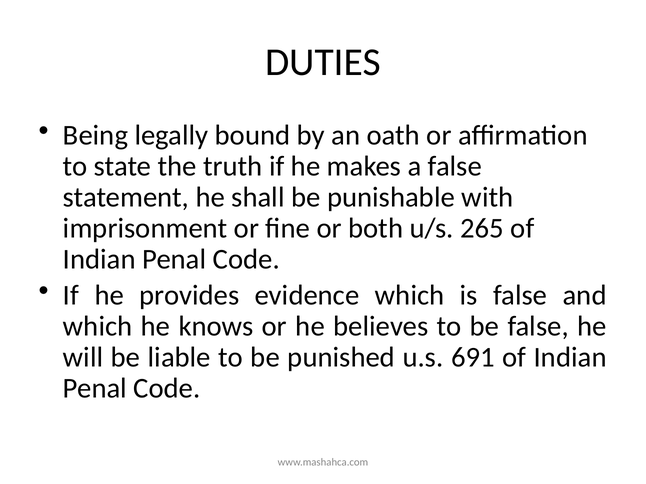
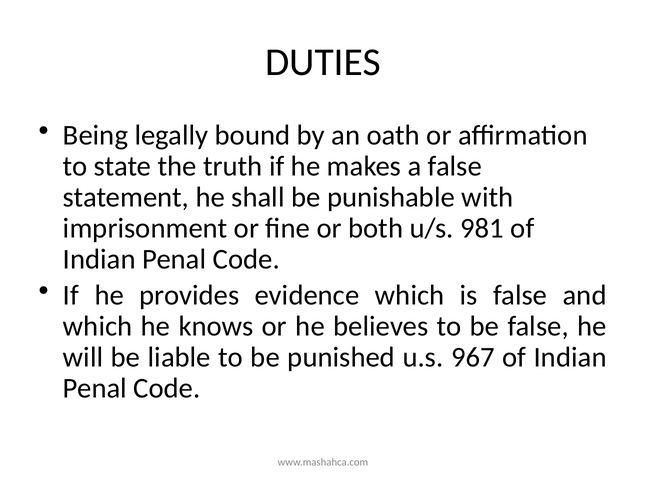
265: 265 -> 981 (482, 229)
691: 691 -> 967 (473, 358)
